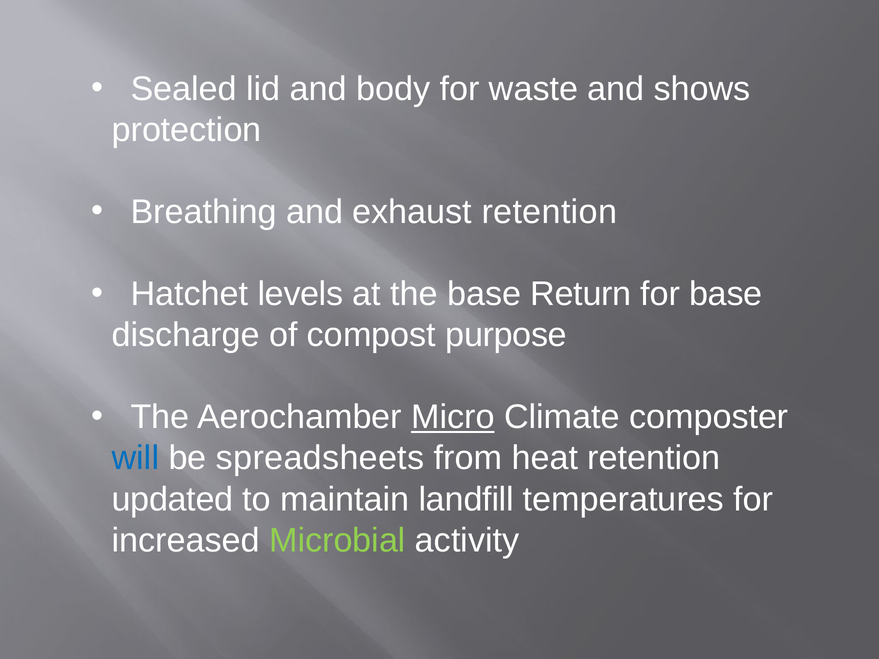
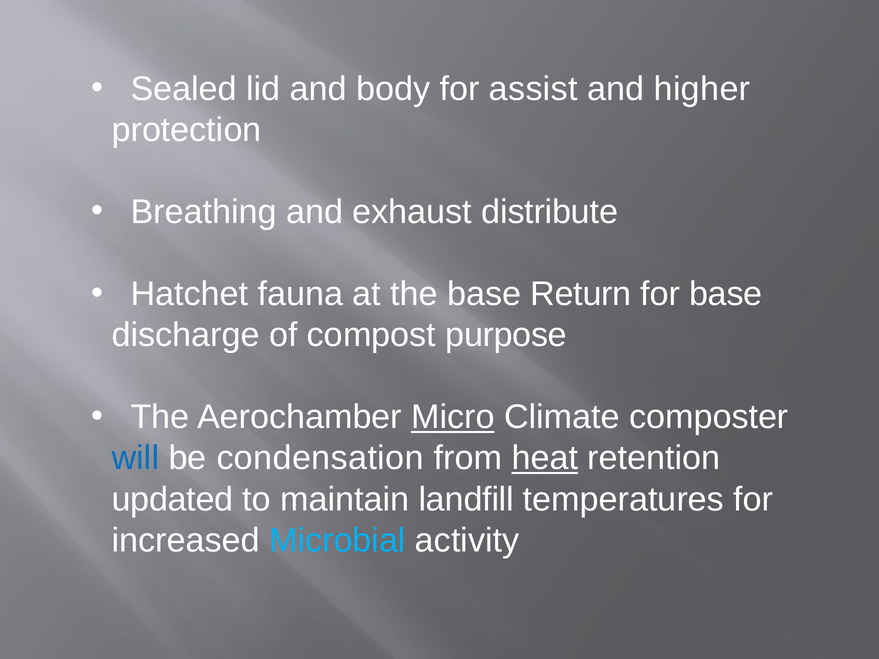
waste: waste -> assist (533, 89)
shows: shows -> higher (702, 89)
exhaust retention: retention -> distribute (550, 212)
levels: levels -> fauna (300, 294)
spreadsheets: spreadsheets -> condensation (320, 458)
heat underline: none -> present (545, 458)
Microbial colour: light green -> light blue (337, 540)
